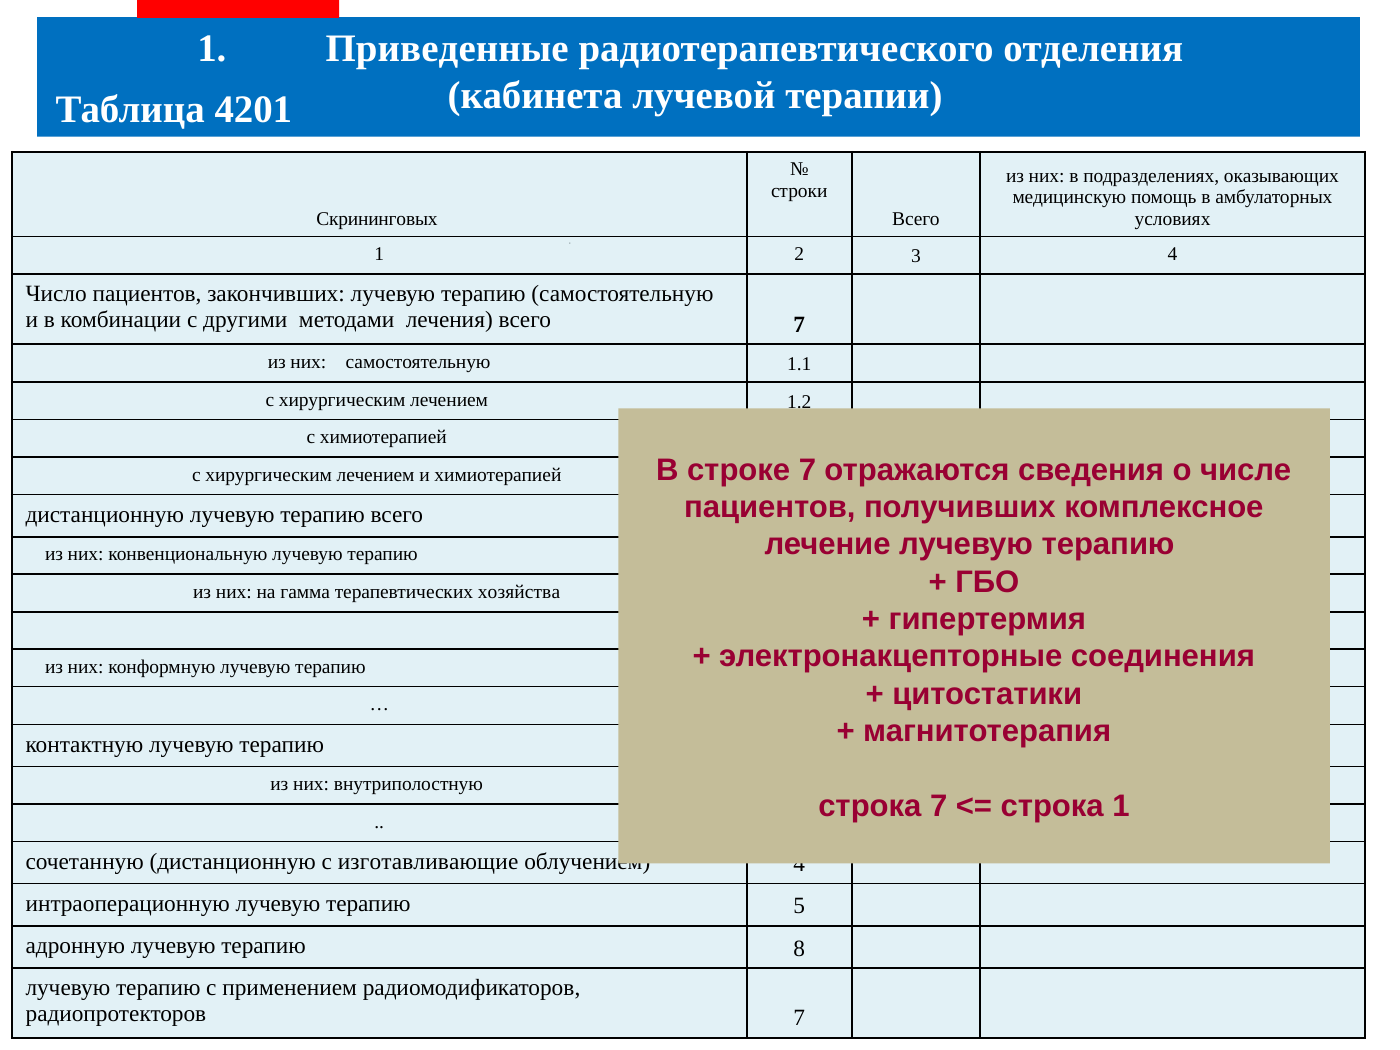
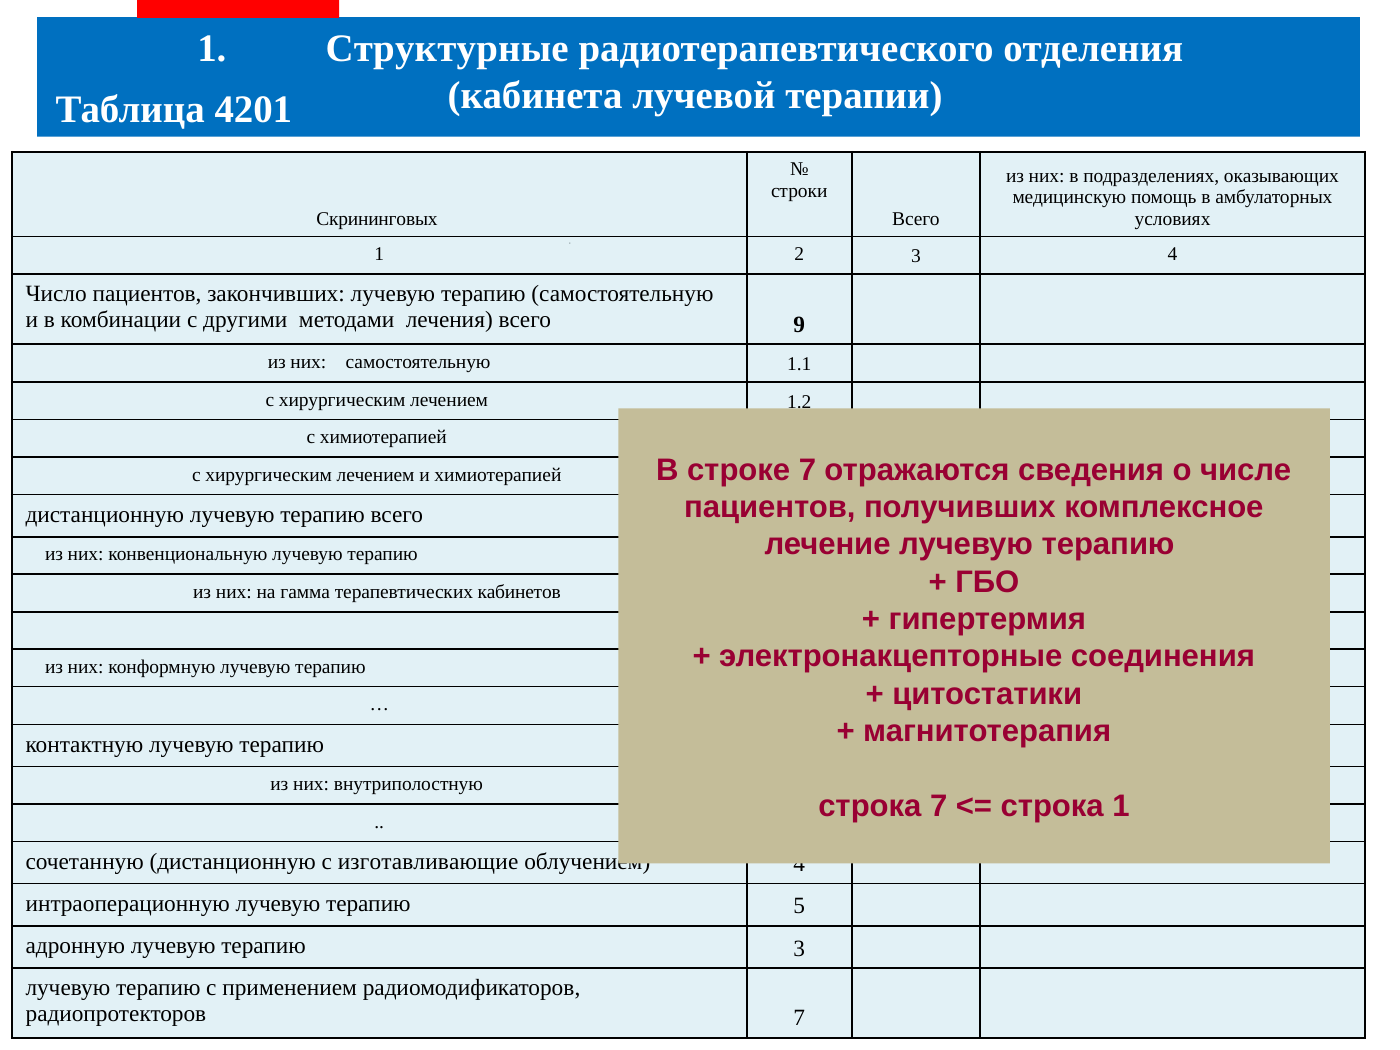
Приведенные: Приведенные -> Структурные (447, 49)
всего 7: 7 -> 9 (799, 324)
хозяйства: хозяйства -> кабинетов (519, 592)
адронную лучевую терапию 8: 8 -> 3 (799, 948)
